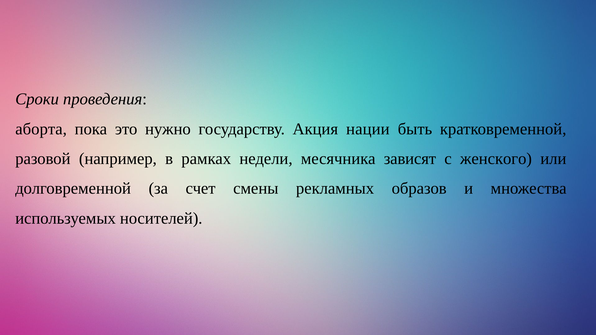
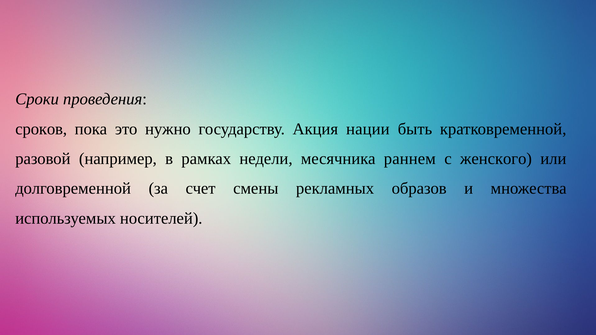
аборта: аборта -> сроков (41, 129)
зависят: зависят -> раннем (410, 159)
